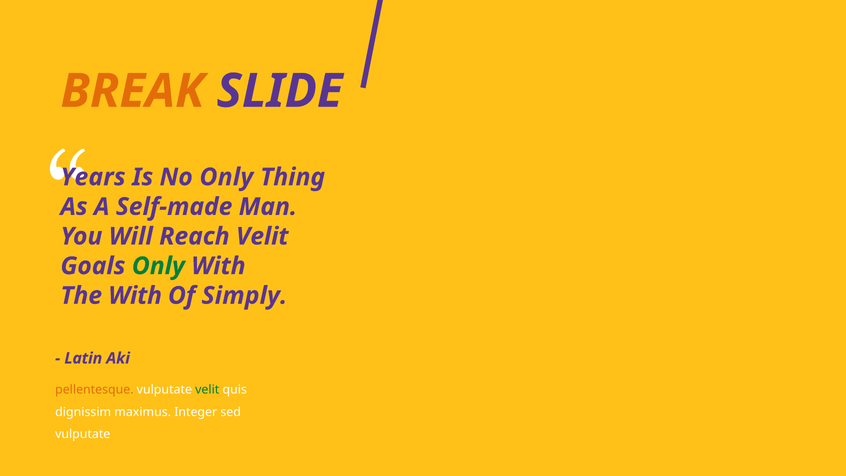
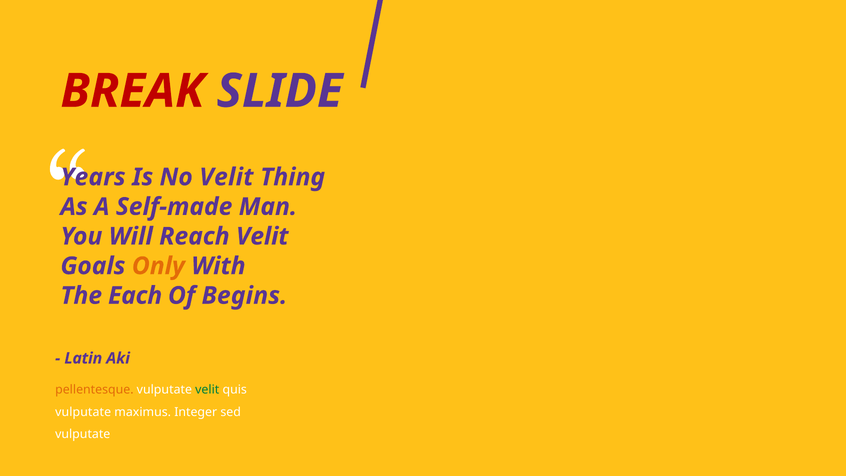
BREAK colour: orange -> red (132, 91)
No Only: Only -> Velit (226, 177)
Only colour: green -> orange (158, 266)
The With: With -> Each (135, 296)
Simply: Simply -> Begins (244, 296)
dignissim: dignissim -> vulputate (83, 412)
